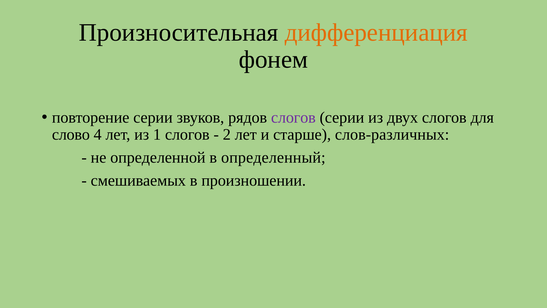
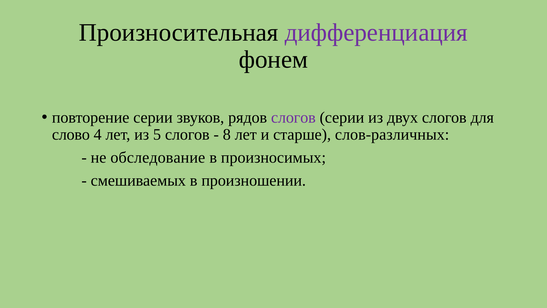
дифференциация colour: orange -> purple (376, 32)
1: 1 -> 5 (157, 135)
2: 2 -> 8 (227, 135)
определенной: определенной -> обследование (158, 158)
определенный: определенный -> произносимых (273, 158)
